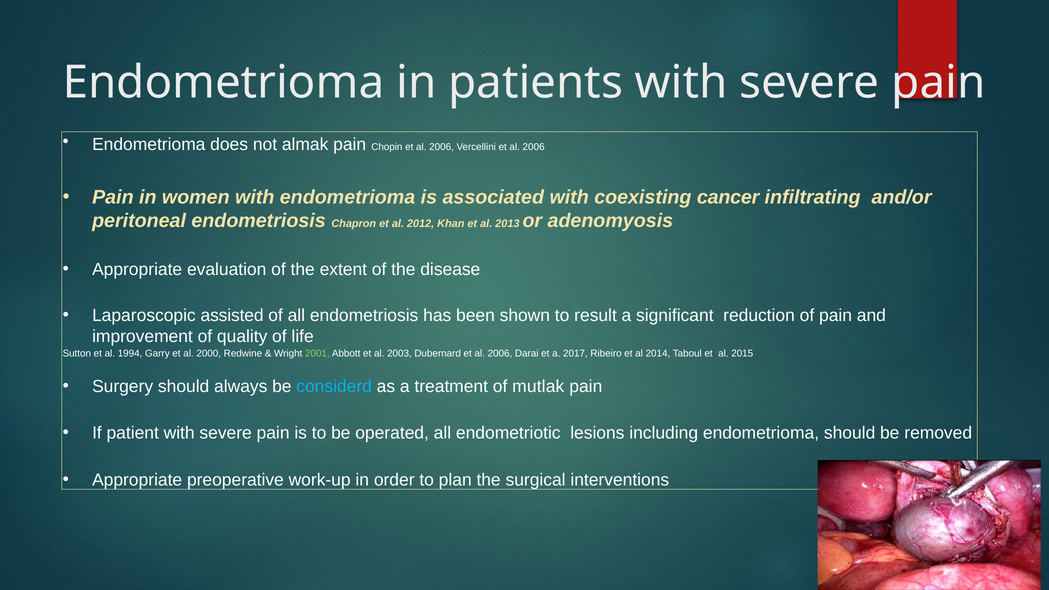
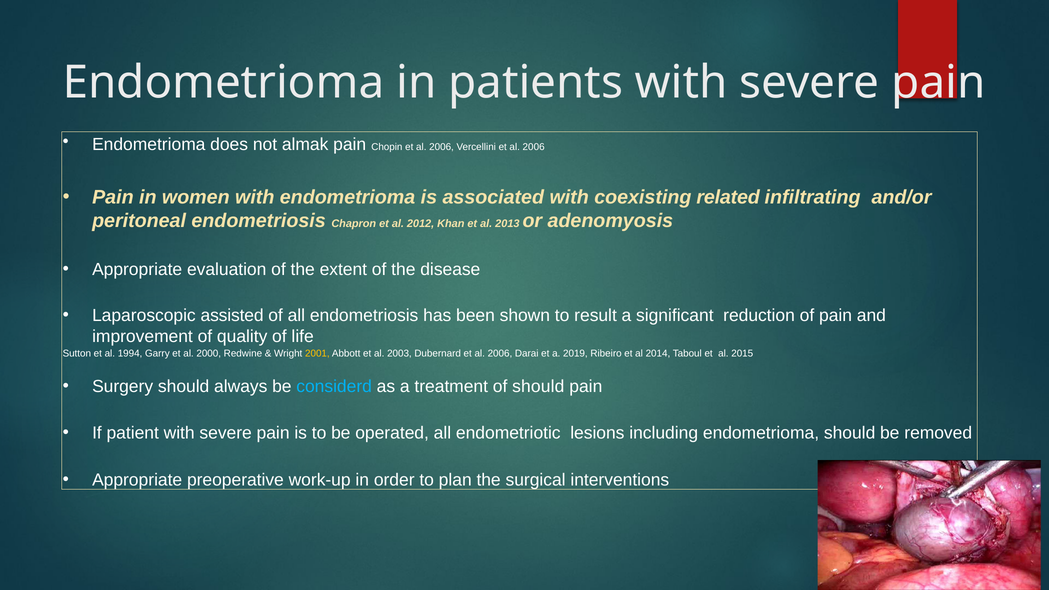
cancer: cancer -> related (728, 197)
2001 colour: light green -> yellow (317, 353)
2017: 2017 -> 2019 (575, 353)
of mutlak: mutlak -> should (538, 387)
